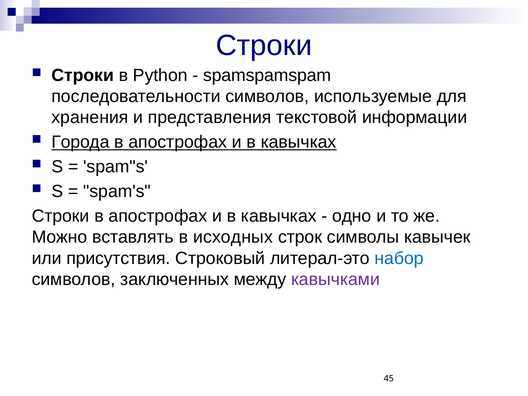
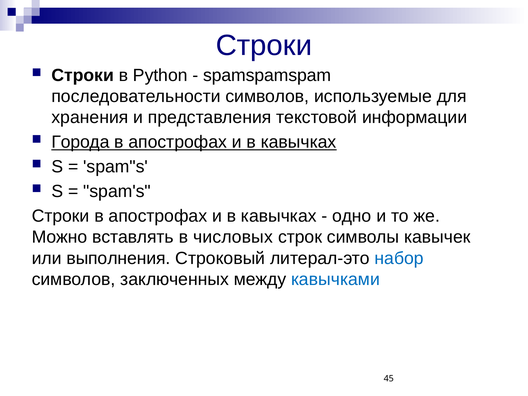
исходных: исходных -> числовых (233, 237)
присутствия: присутствия -> выполнения (118, 258)
кавычками colour: purple -> blue (336, 279)
